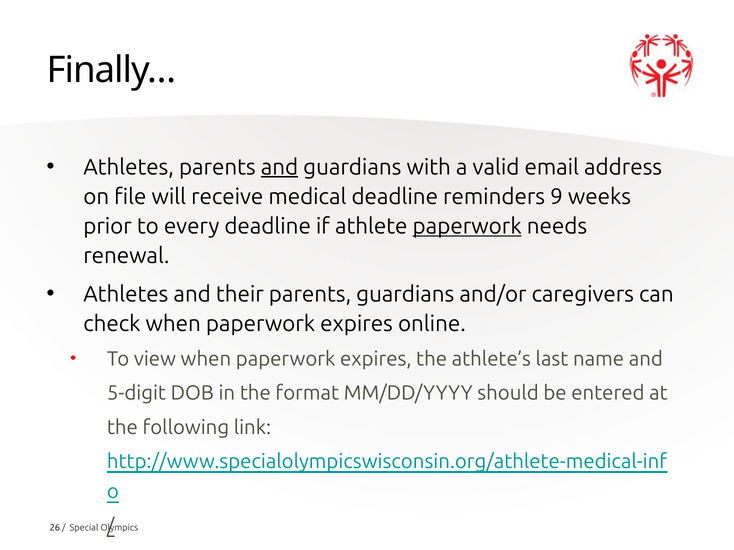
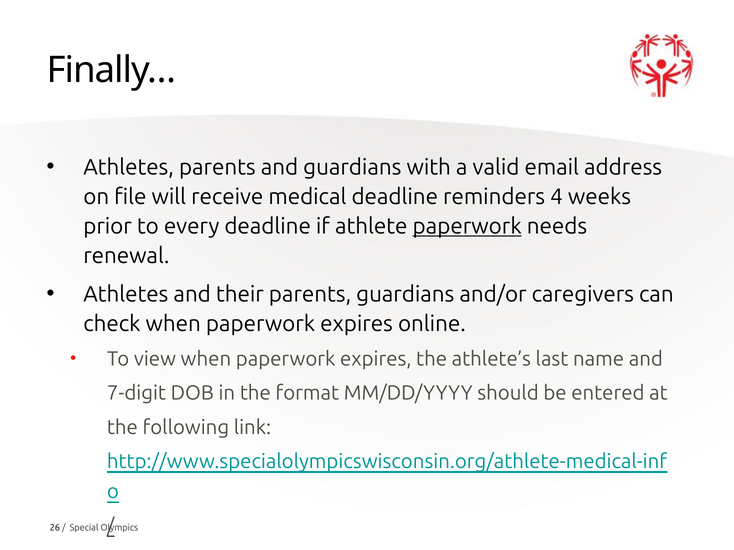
and underline: present -> none (279, 167)
9: 9 -> 4 (557, 197)
5-digit: 5-digit -> 7-digit (136, 394)
